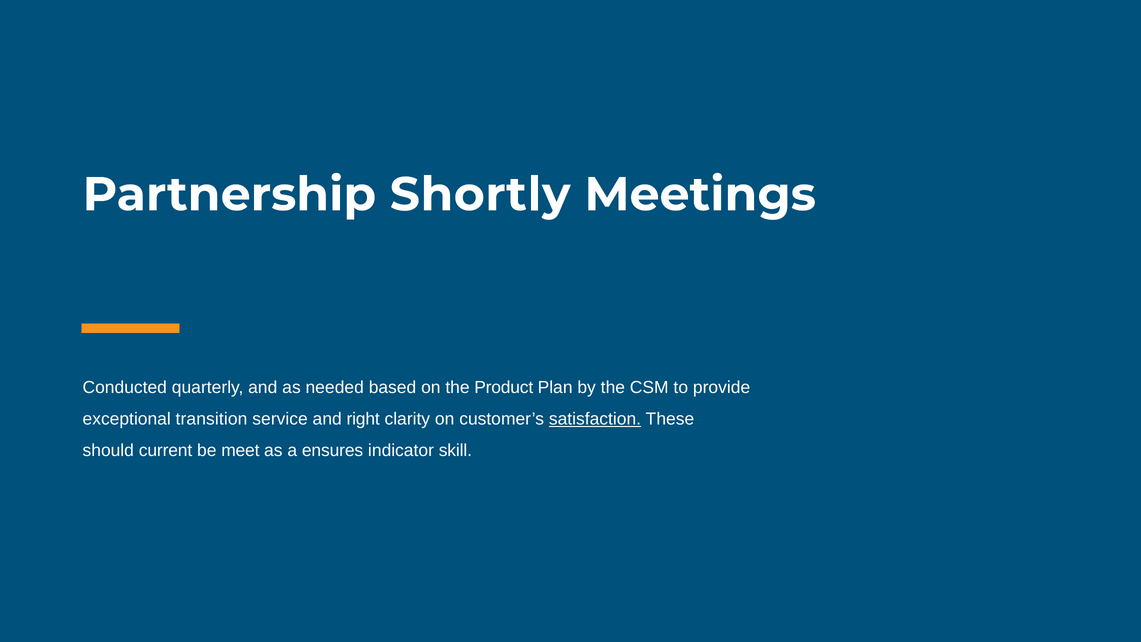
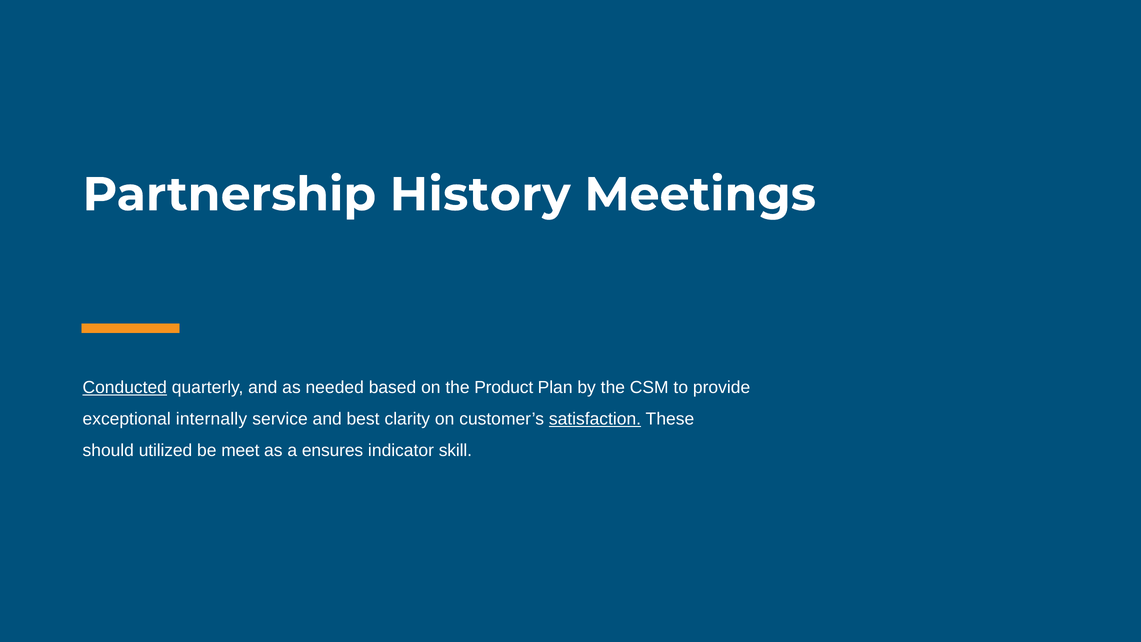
Shortly: Shortly -> History (480, 195)
Conducted underline: none -> present (125, 387)
transition: transition -> internally (211, 419)
right: right -> best (363, 419)
current: current -> utilized (166, 450)
